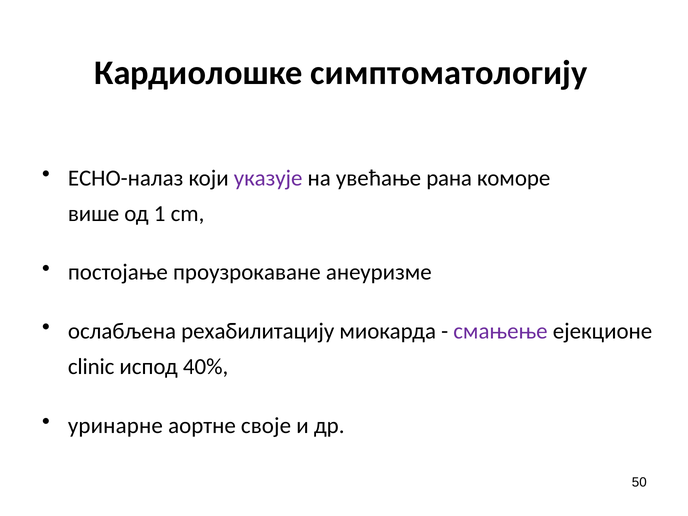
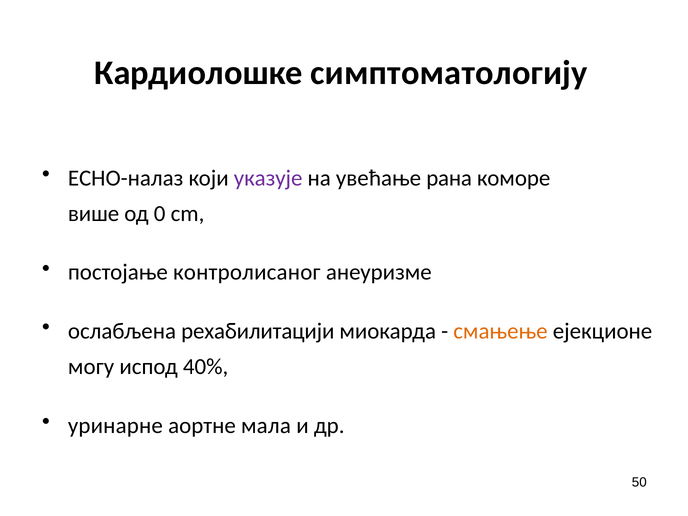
1: 1 -> 0 (160, 214)
проузрокаване: проузрокаване -> контролисаног (247, 272)
рехабилитацију: рехабилитацију -> рехабилитацији (258, 331)
смањење colour: purple -> orange (500, 331)
clinic: clinic -> могу (91, 367)
своје: своје -> мала (266, 426)
